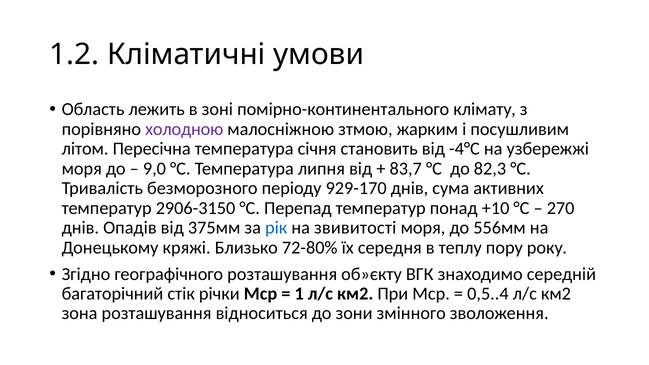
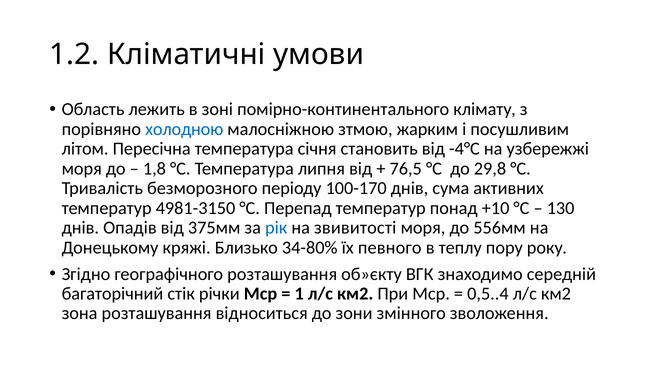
холодною colour: purple -> blue (184, 129)
9,0: 9,0 -> 1,8 (154, 169)
83,7: 83,7 -> 76,5 (406, 169)
82,3: 82,3 -> 29,8 (490, 169)
929-170: 929-170 -> 100-170 (356, 188)
2906-3150: 2906-3150 -> 4981-3150 (196, 208)
270: 270 -> 130 (561, 208)
72-80%: 72-80% -> 34-80% (310, 248)
середня: середня -> певного (390, 248)
